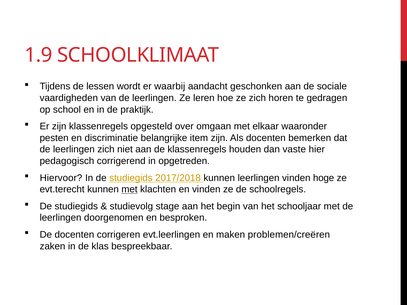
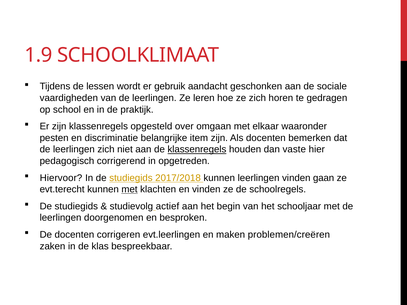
waarbij: waarbij -> gebruik (170, 86)
klassenregels underline: none -> present (197, 150)
hoge: hoge -> gaan (324, 178)
stage: stage -> actief (168, 206)
